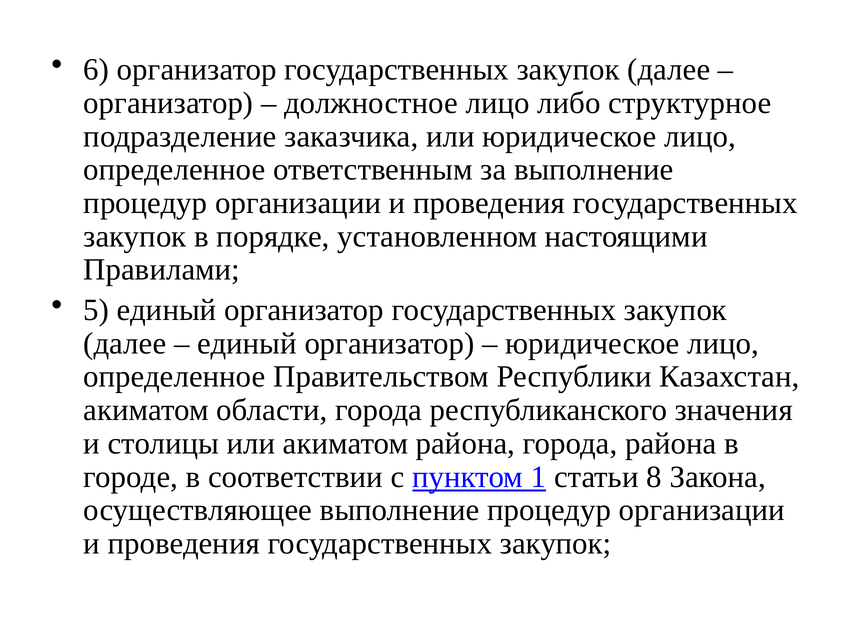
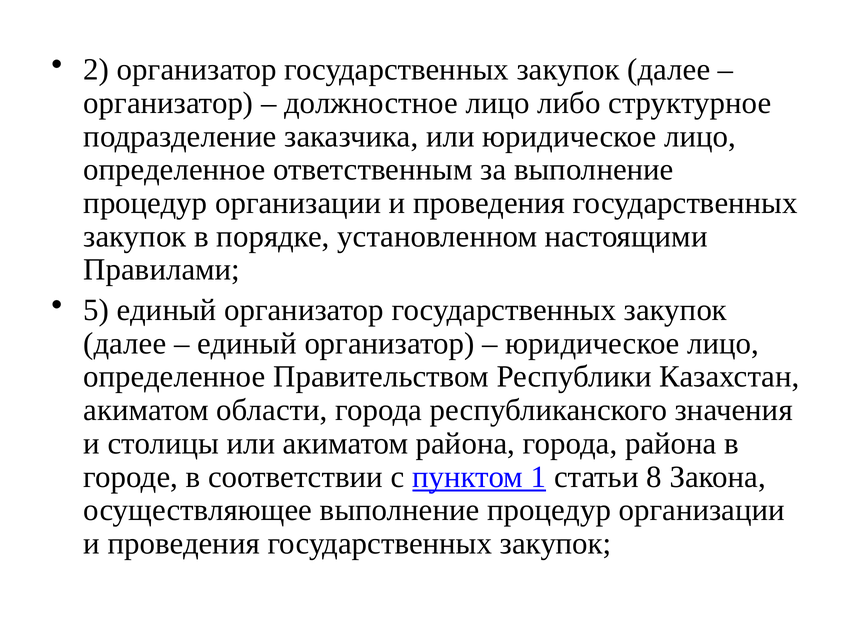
6: 6 -> 2 (96, 70)
